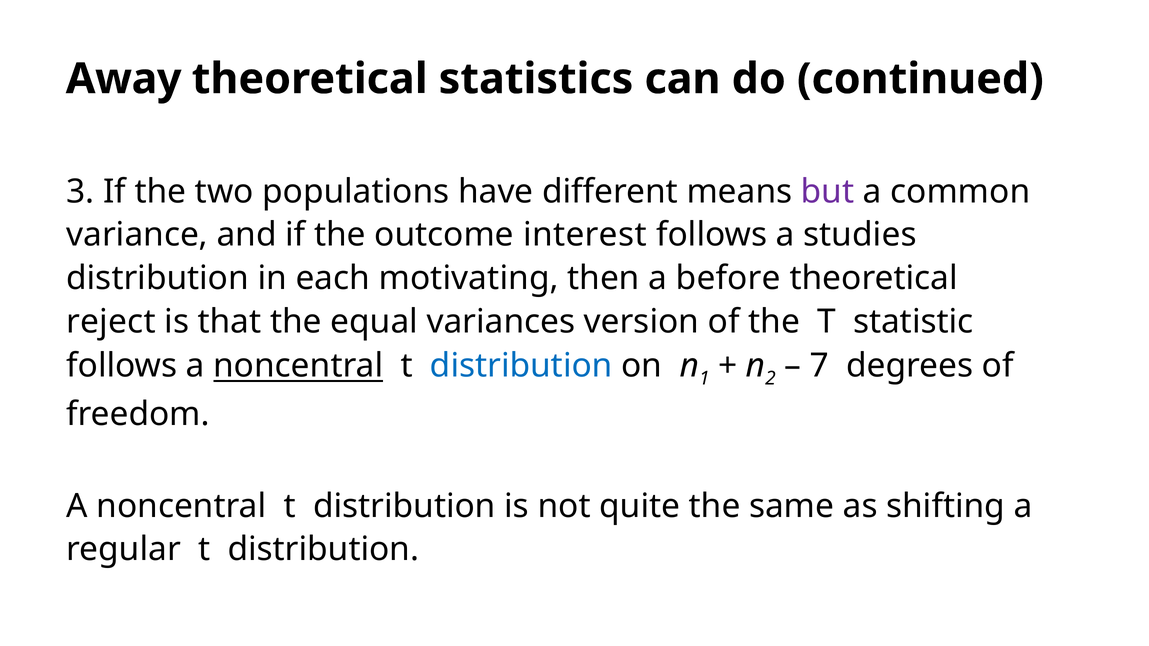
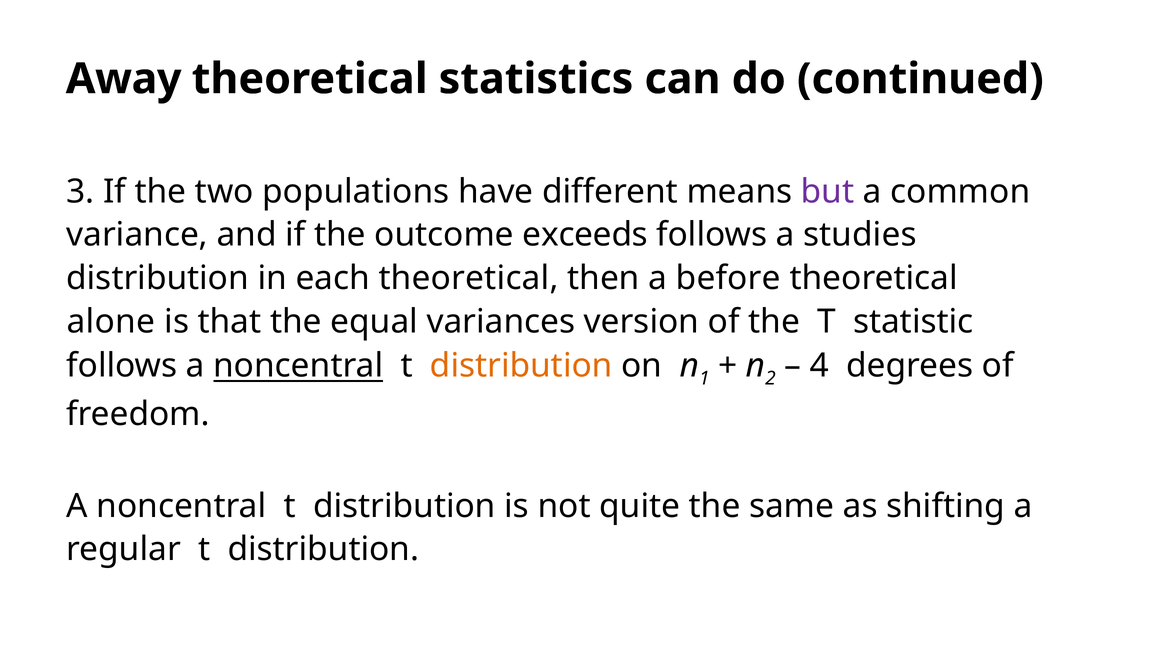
interest: interest -> exceeds (585, 235)
each motivating: motivating -> theoretical (469, 278)
reject: reject -> alone (111, 322)
distribution colour: blue -> orange (521, 366)
7: 7 -> 4 (819, 366)
